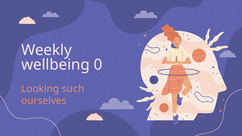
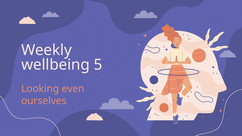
0: 0 -> 5 (98, 65)
such: such -> even (73, 89)
